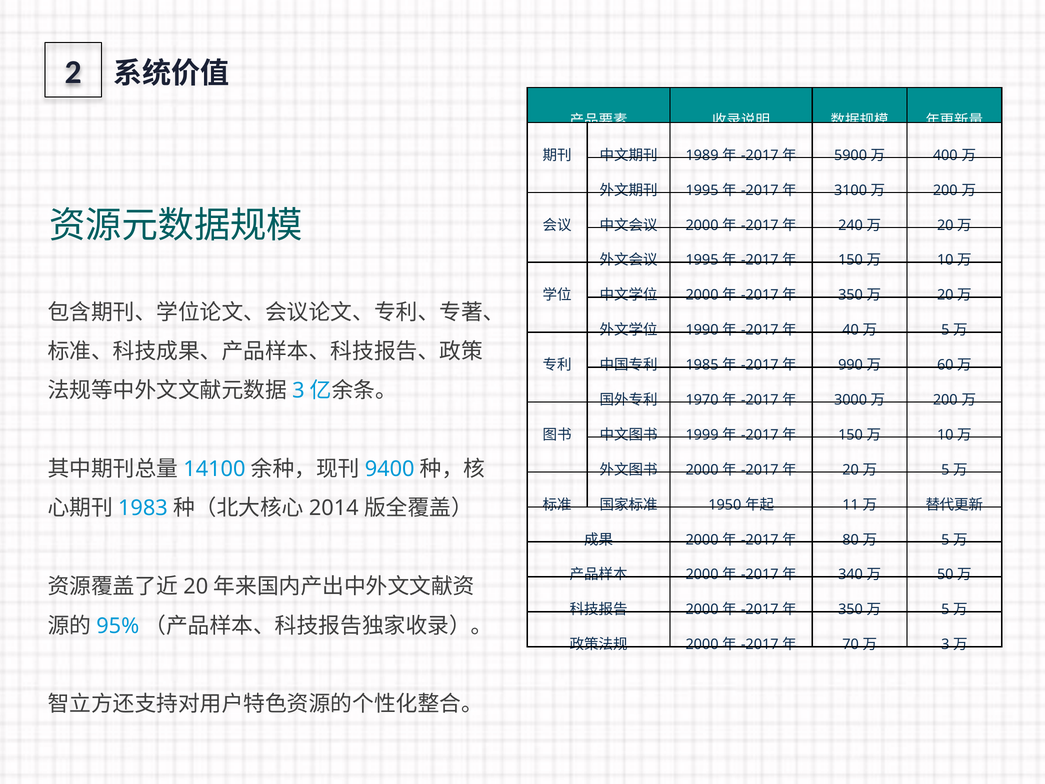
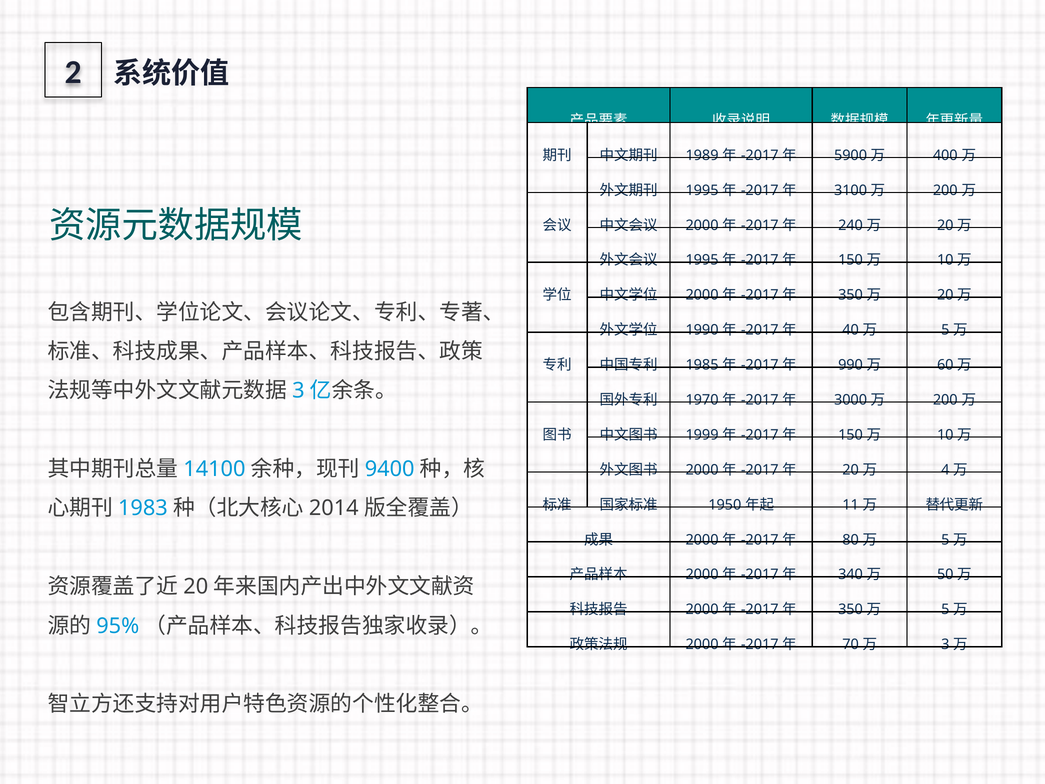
5: 5 -> 4 (945, 470)
